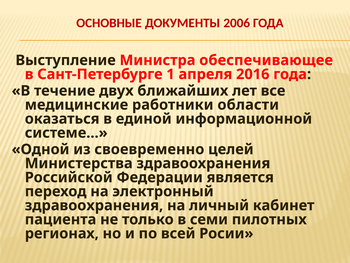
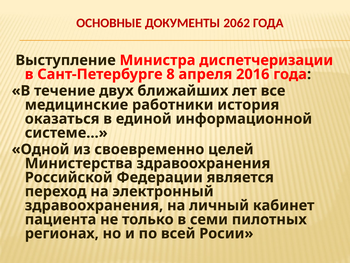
2006: 2006 -> 2062 (237, 23)
обеспечивающее: обеспечивающее -> диспетчеризации (266, 60)
1: 1 -> 8 (171, 74)
области: области -> история (248, 105)
